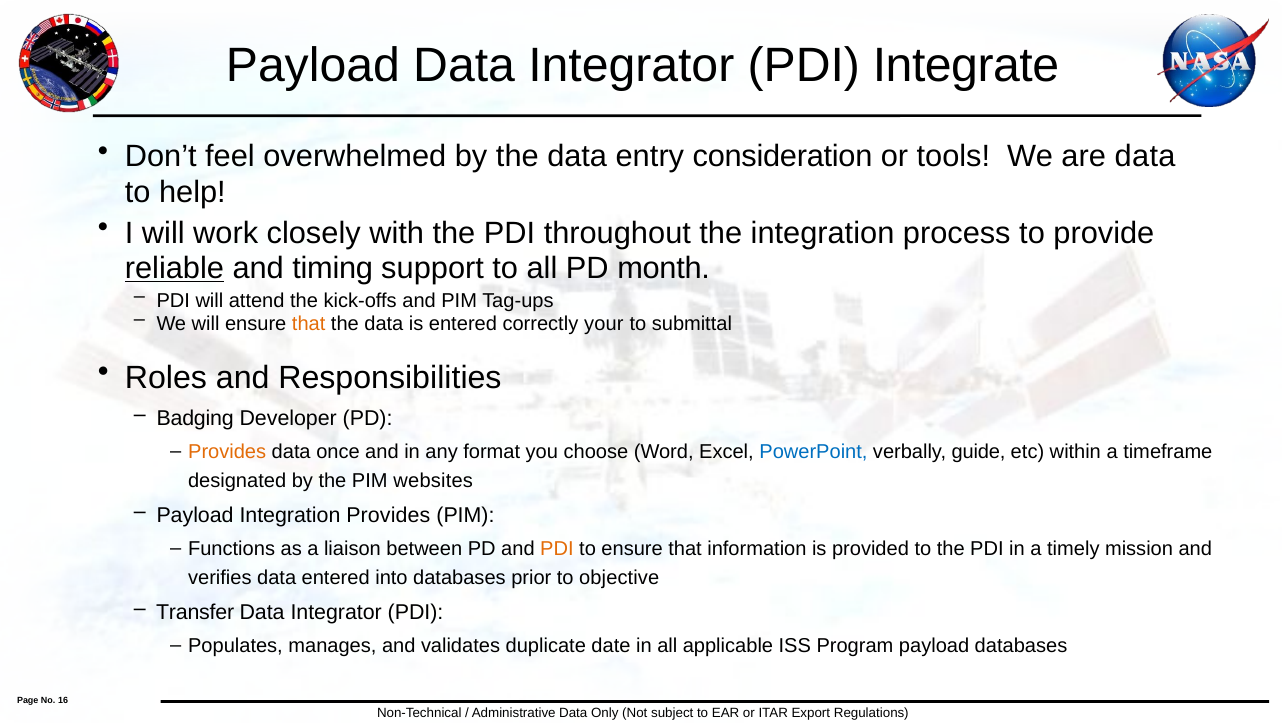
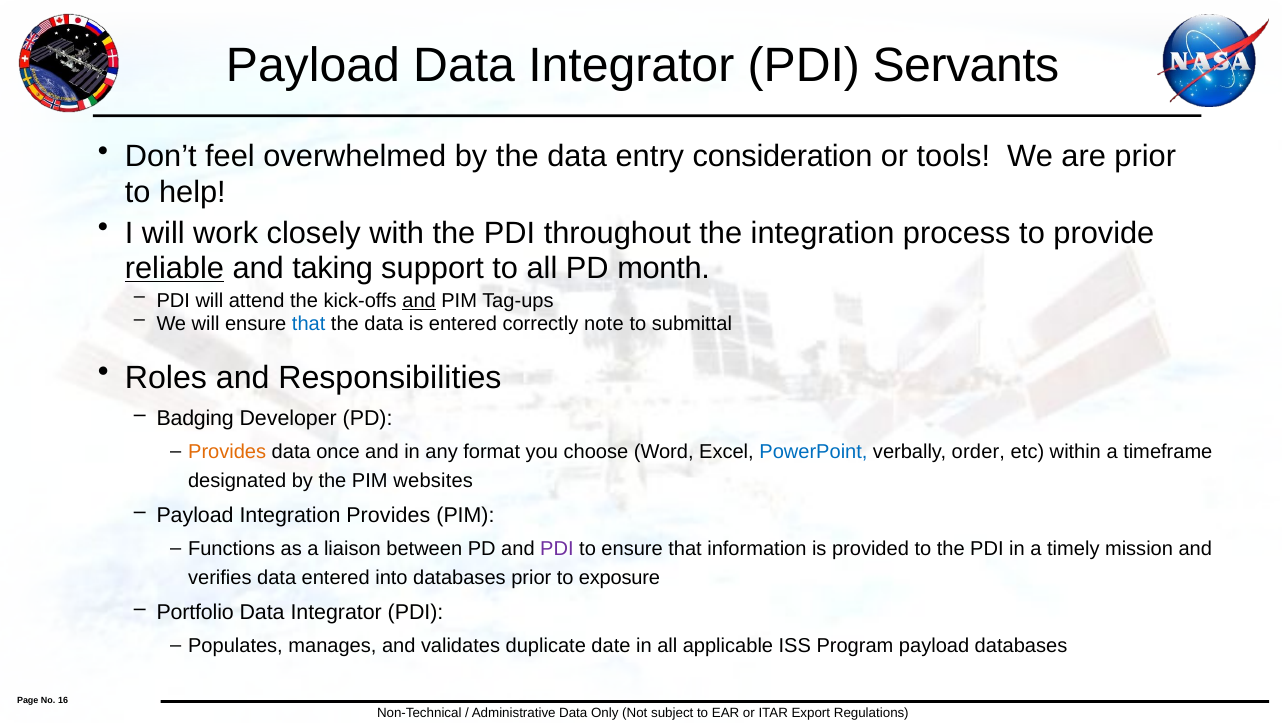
Integrate: Integrate -> Servants (966, 66)
are data: data -> prior (1145, 156)
timing: timing -> taking (333, 268)
and underline: none -> present (419, 301)
that colour: orange -> blue (309, 324)
your: your -> note (604, 324)
guide: guide -> order (978, 452)
PDI colour: orange -> purple (557, 549)
objective: objective -> exposure (619, 578)
Transfer: Transfer -> Portfolio (195, 612)
